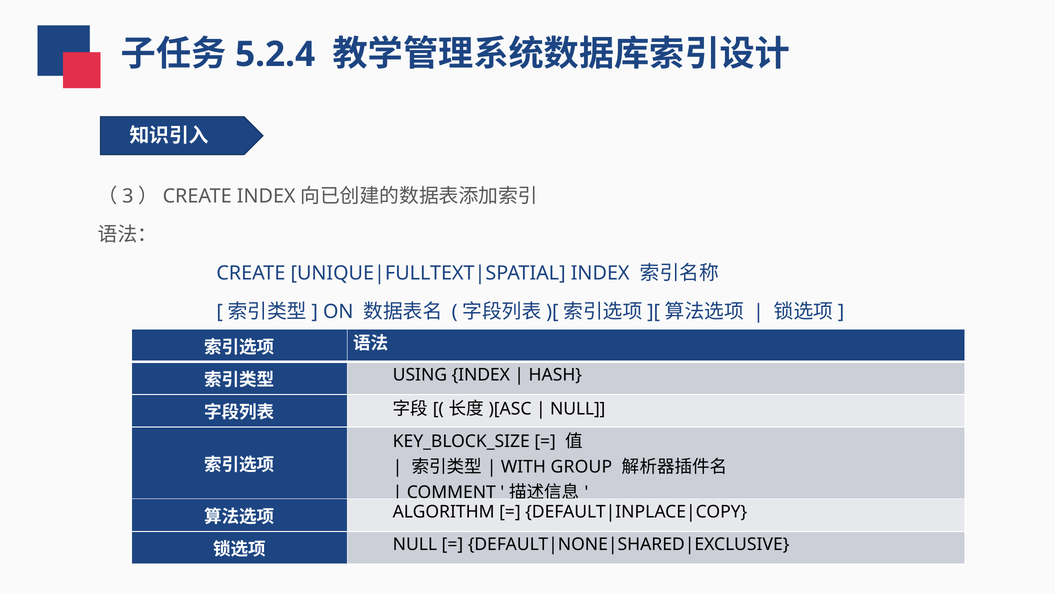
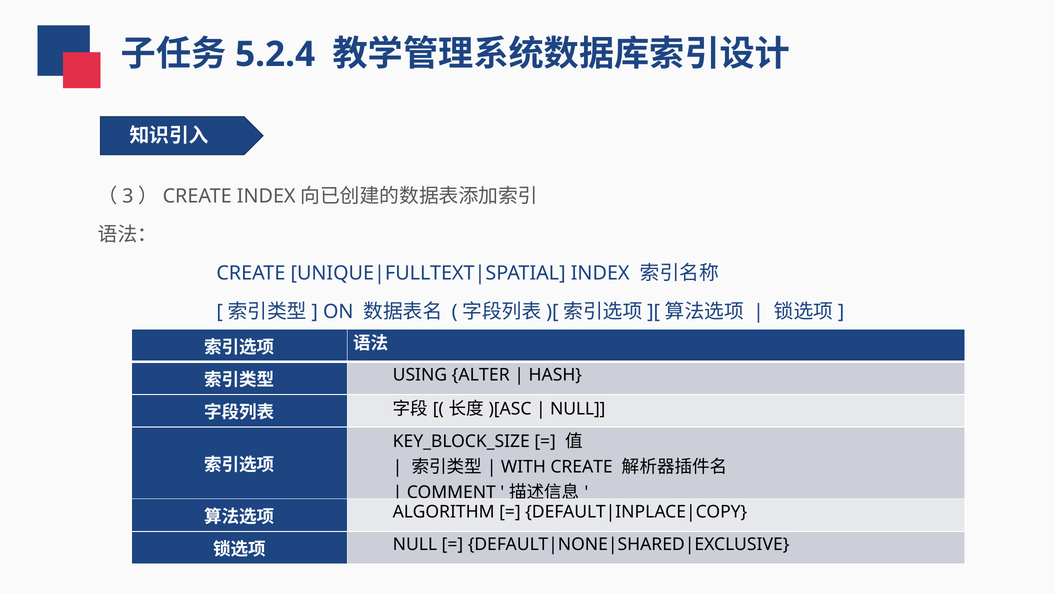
USING INDEX: INDEX -> ALTER (481, 374)
WITH GROUP: GROUP -> CREATE (582, 467)
